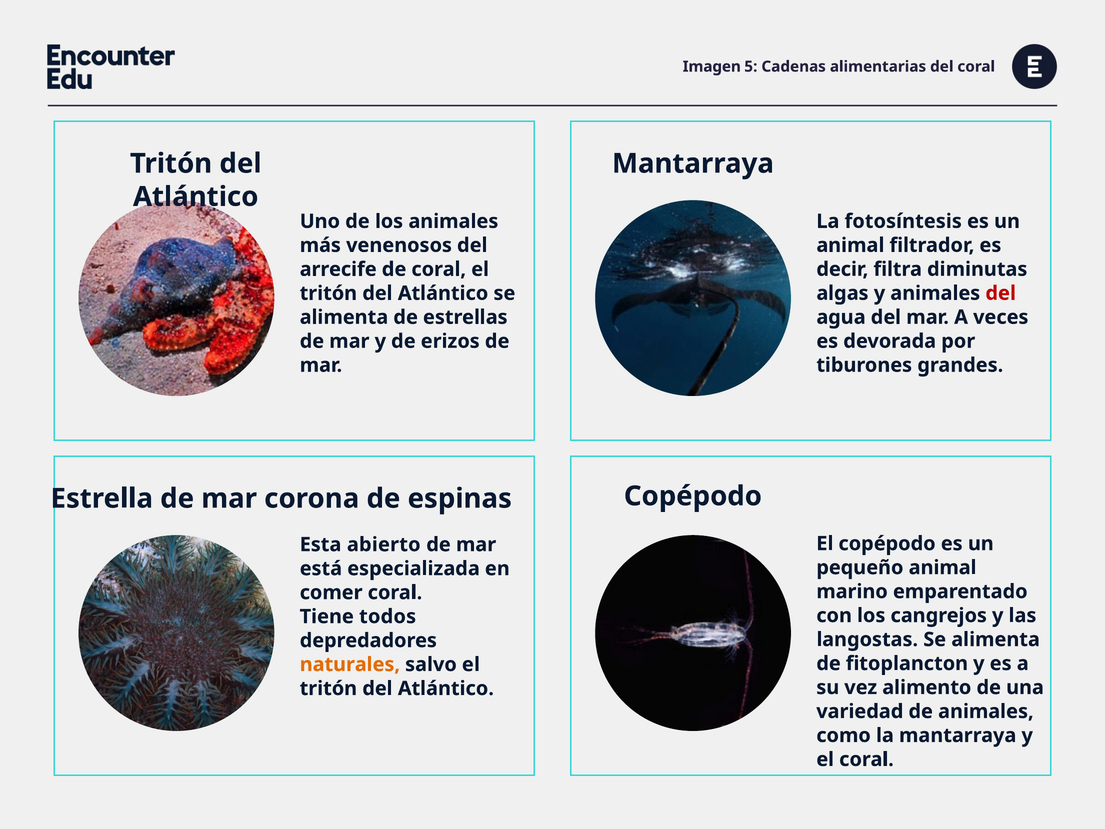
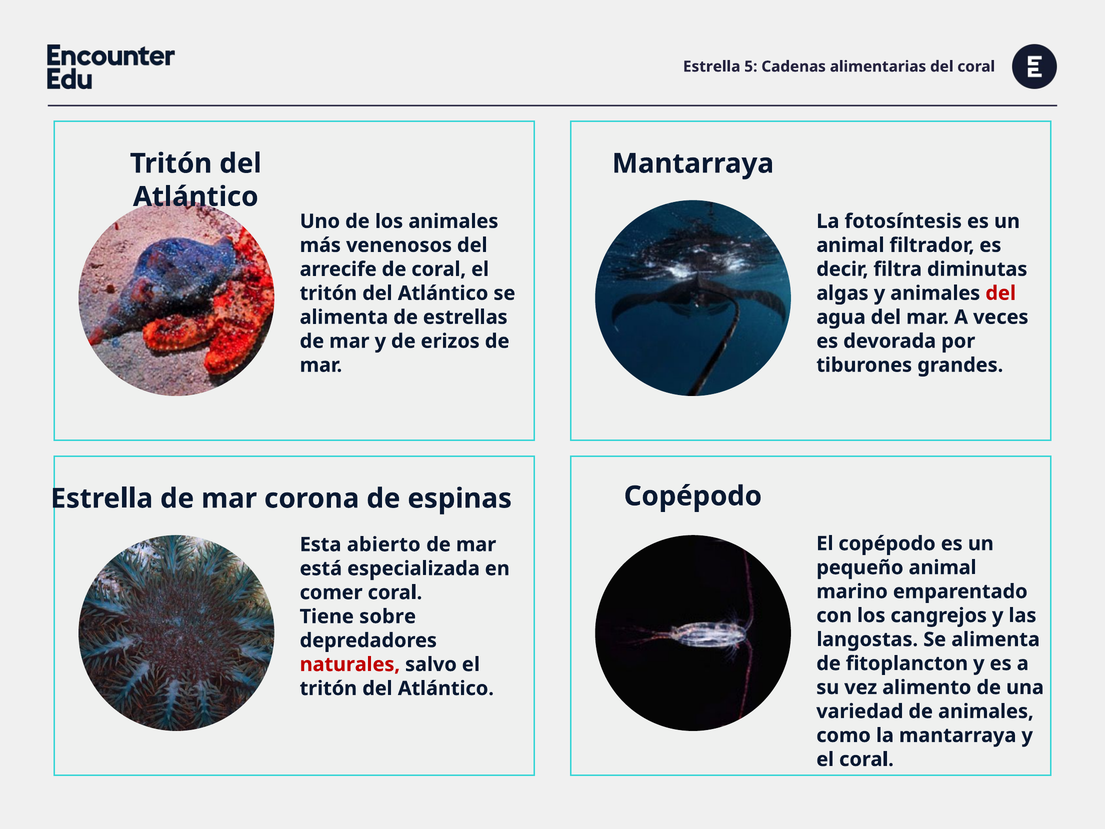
Imagen: Imagen -> Estrella (712, 67)
todos: todos -> sobre (388, 616)
naturales colour: orange -> red (350, 664)
